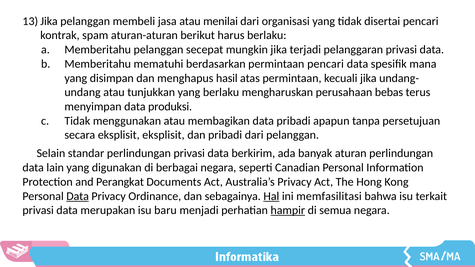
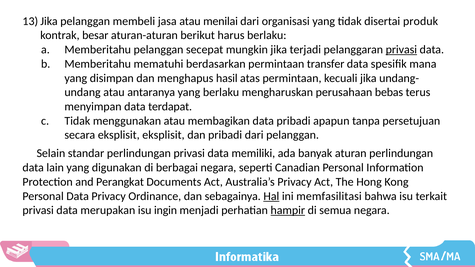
disertai pencari: pencari -> produk (421, 21)
spam: spam -> besar (95, 35)
privasi underline: none -> present (401, 50)
permintaan pencari: pencari -> transfer (326, 64)
tunjukkan: tunjukkan -> antaranya (151, 92)
produksi: produksi -> terdapat (170, 107)
berkirim: berkirim -> memiliki (253, 153)
Data underline: present -> none (78, 196)
baru: baru -> ingin (166, 210)
